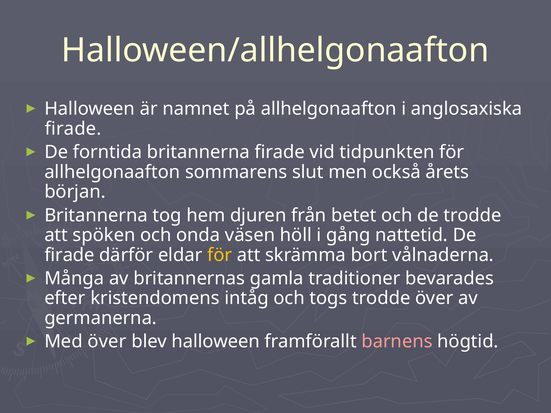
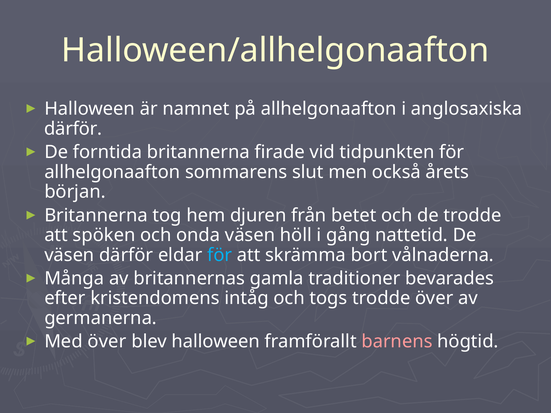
firade: firade -> därför (73, 129)
firade: firade -> väsen (69, 255)
för colour: yellow -> light blue (220, 255)
